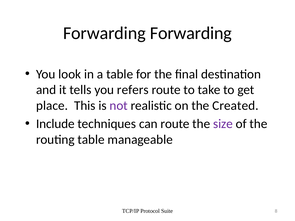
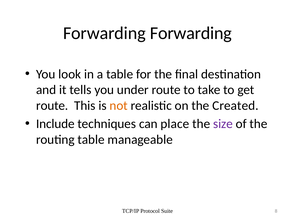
refers: refers -> under (133, 90)
place: place -> route (52, 106)
not colour: purple -> orange (119, 106)
can route: route -> place (175, 124)
